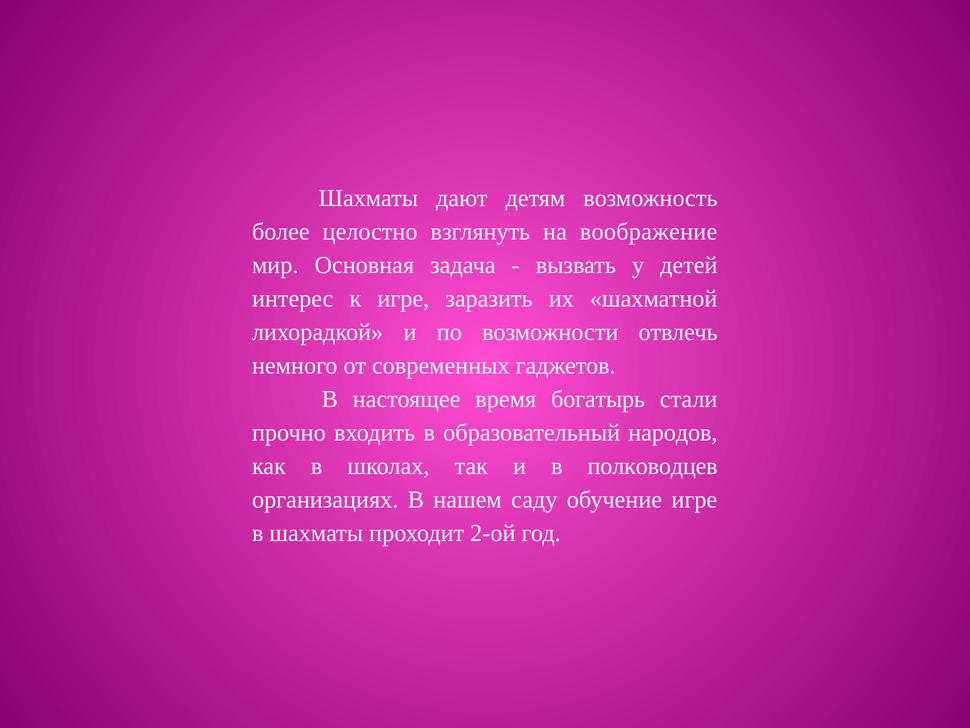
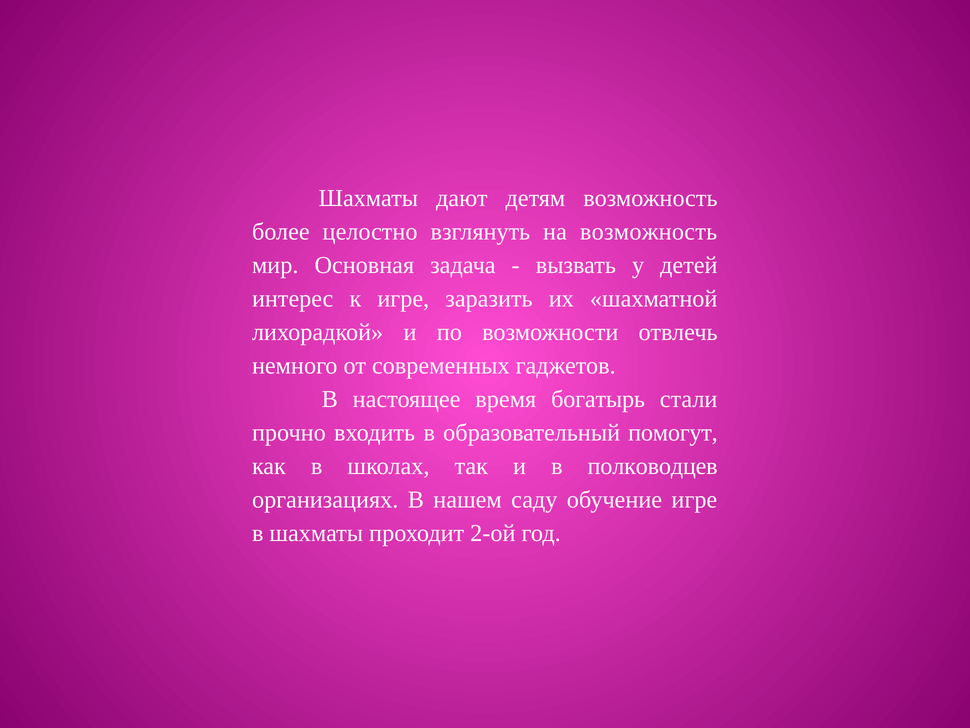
на воображение: воображение -> возможность (649, 232)
народов: народов -> помогут (673, 433)
